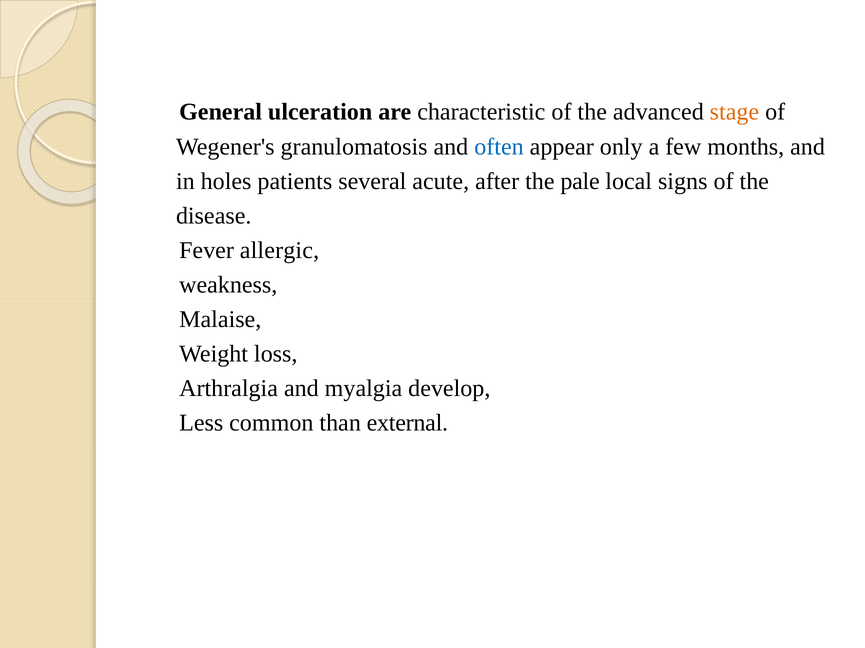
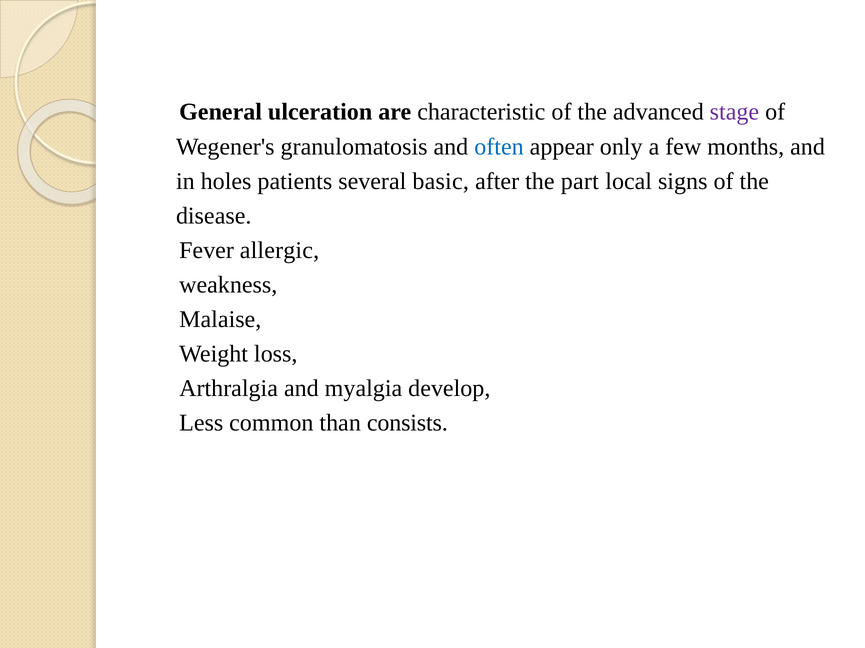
stage colour: orange -> purple (734, 112)
acute: acute -> basic (441, 181)
pale: pale -> part (580, 181)
external: external -> consists (407, 424)
